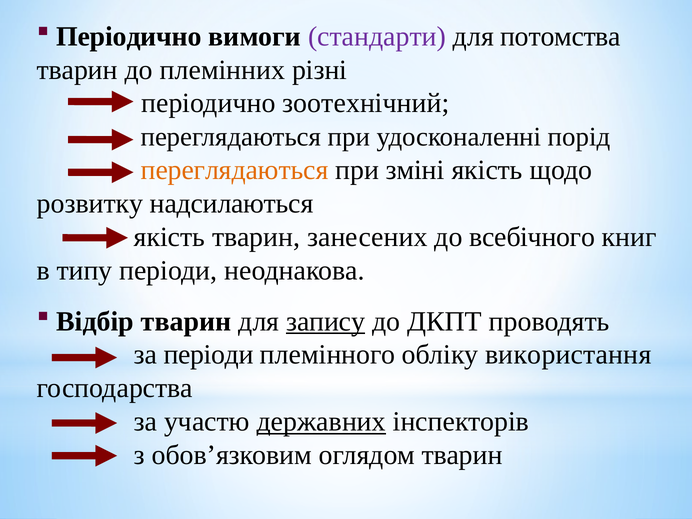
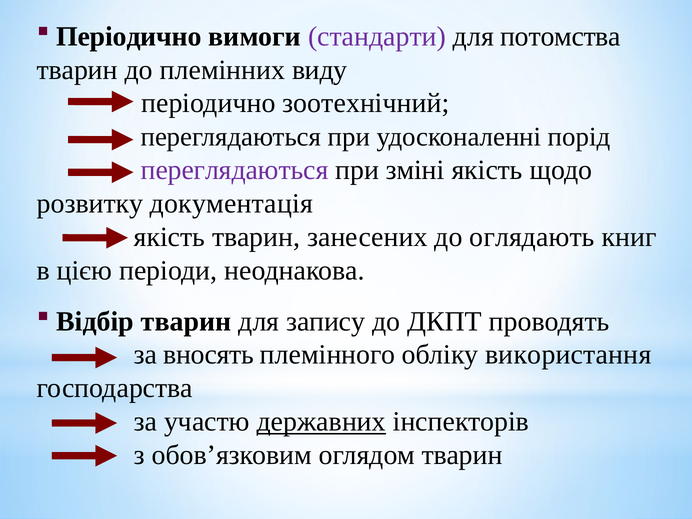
різні: різні -> виду (320, 70)
переглядаються colour: orange -> purple (235, 170)
надсилаються: надсилаються -> документація (231, 204)
всебічного: всебічного -> оглядають (532, 237)
типу: типу -> цією (84, 271)
запису underline: present -> none (326, 321)
за періоди: періоди -> вносять (209, 355)
